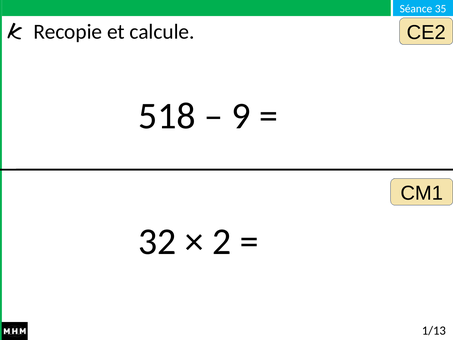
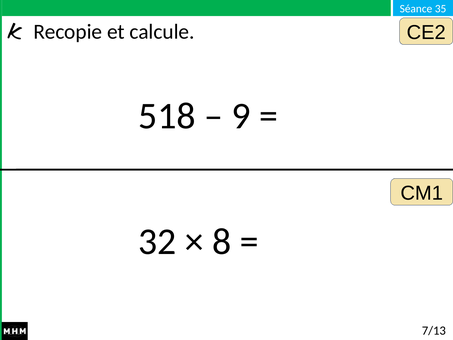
2: 2 -> 8 (222, 242)
1/13: 1/13 -> 7/13 (434, 330)
